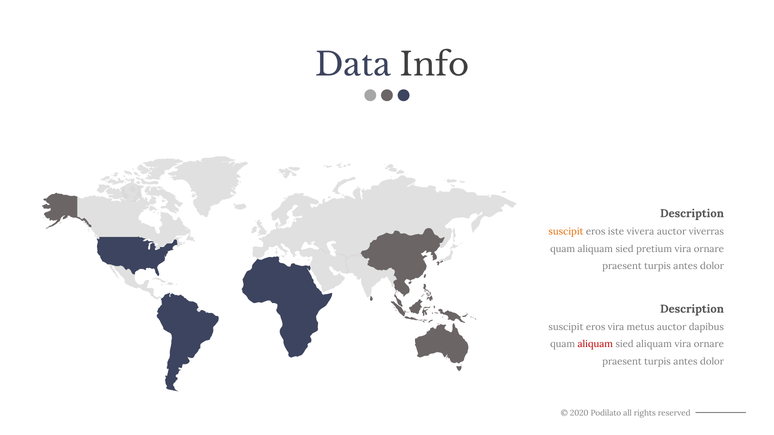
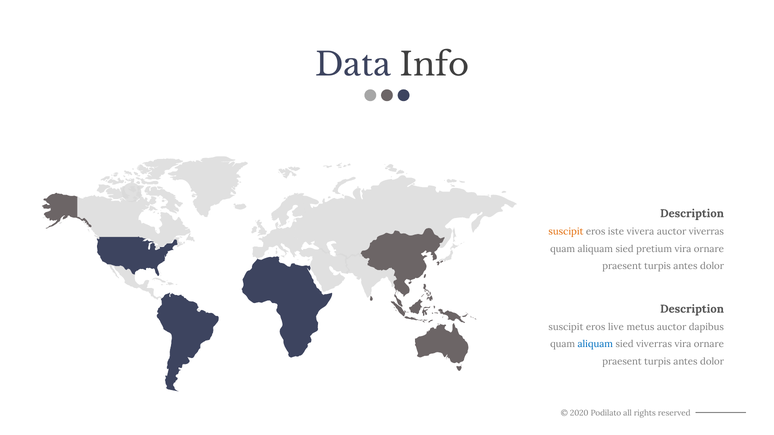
eros vira: vira -> live (616, 327)
aliquam colour: red -> blue (595, 345)
sied aliquam: aliquam -> viverras (654, 345)
